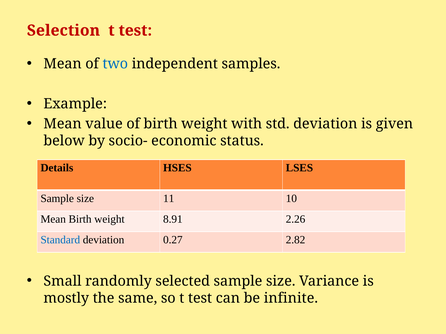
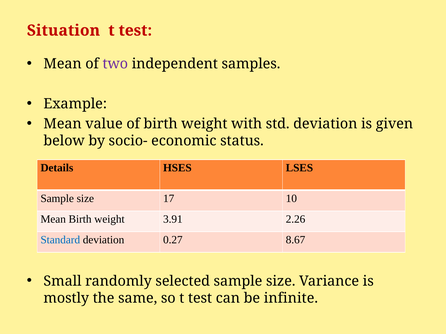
Selection: Selection -> Situation (63, 31)
two colour: blue -> purple (115, 64)
11: 11 -> 17 (169, 199)
8.91: 8.91 -> 3.91 (173, 219)
2.82: 2.82 -> 8.67 (296, 240)
